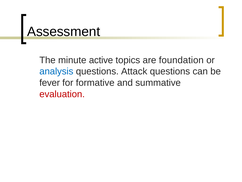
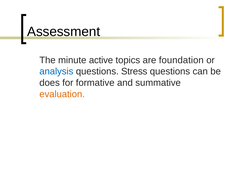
Attack: Attack -> Stress (134, 71)
fever: fever -> does (50, 83)
evaluation colour: red -> orange (62, 94)
